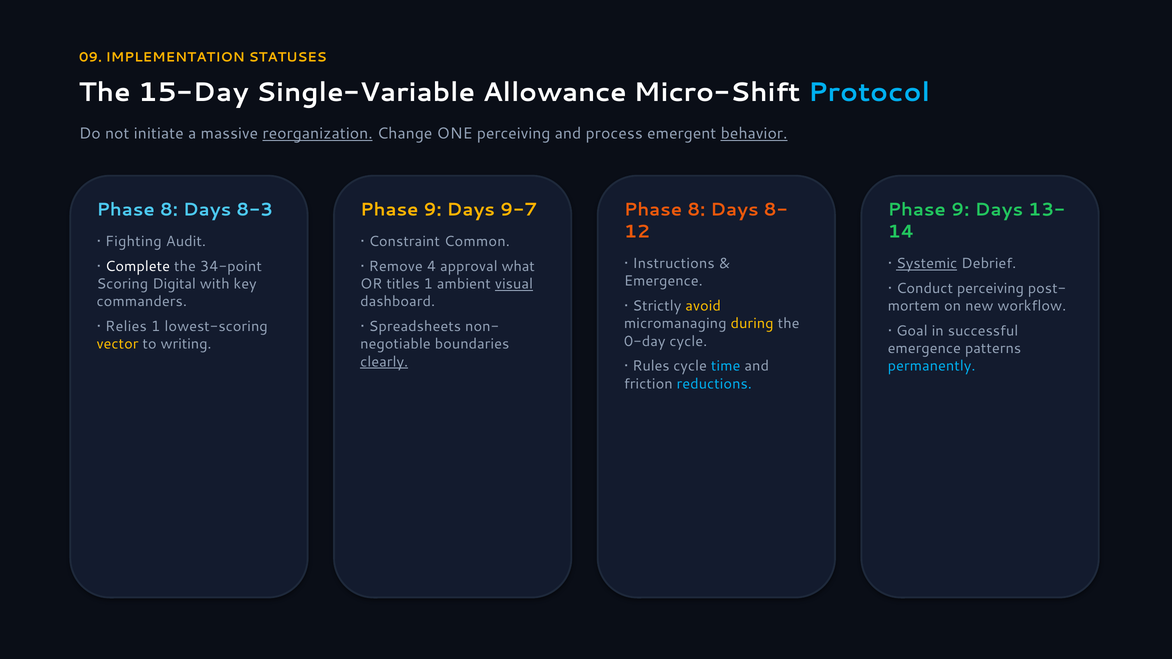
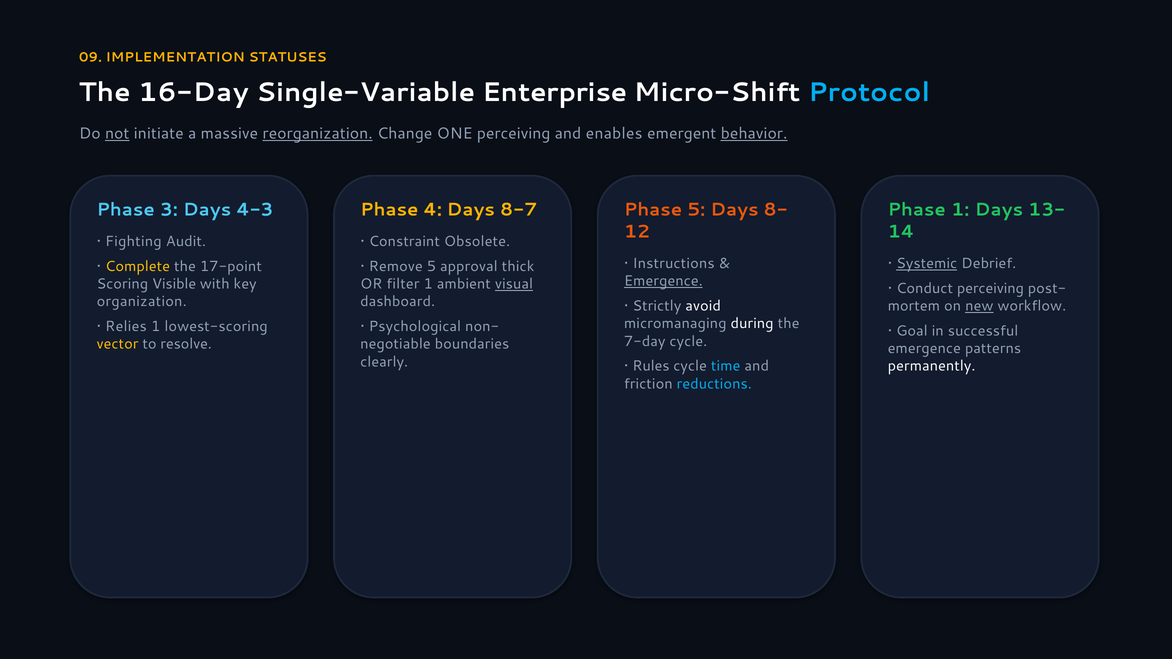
15-Day: 15-Day -> 16-Day (193, 93)
Allowance: Allowance -> Enterprise (555, 93)
not underline: none -> present (117, 134)
process: process -> enables (614, 134)
8: 8 -> 3 (169, 210)
8-3: 8-3 -> 4-3 (255, 210)
9: 9 -> 4 (433, 210)
9-7: 9-7 -> 8-7 (519, 210)
8: 8 -> 5 (696, 210)
9: 9 -> 1 (960, 210)
Common: Common -> Obsolete (477, 242)
Complete colour: white -> yellow (138, 267)
34-point: 34-point -> 17-point (231, 267)
Remove 4: 4 -> 5 (431, 267)
what: what -> thick (518, 267)
Emergence underline: none -> present (663, 281)
Digital: Digital -> Visible (174, 284)
titles: titles -> filter (403, 284)
commanders: commanders -> organization (142, 302)
avoid colour: yellow -> white (703, 306)
new underline: none -> present (979, 306)
during colour: yellow -> white (752, 324)
Spreadsheets: Spreadsheets -> Psychological (415, 327)
0-day: 0-day -> 7-day (645, 341)
writing: writing -> resolve (186, 344)
clearly underline: present -> none (384, 362)
permanently colour: light blue -> white (932, 366)
